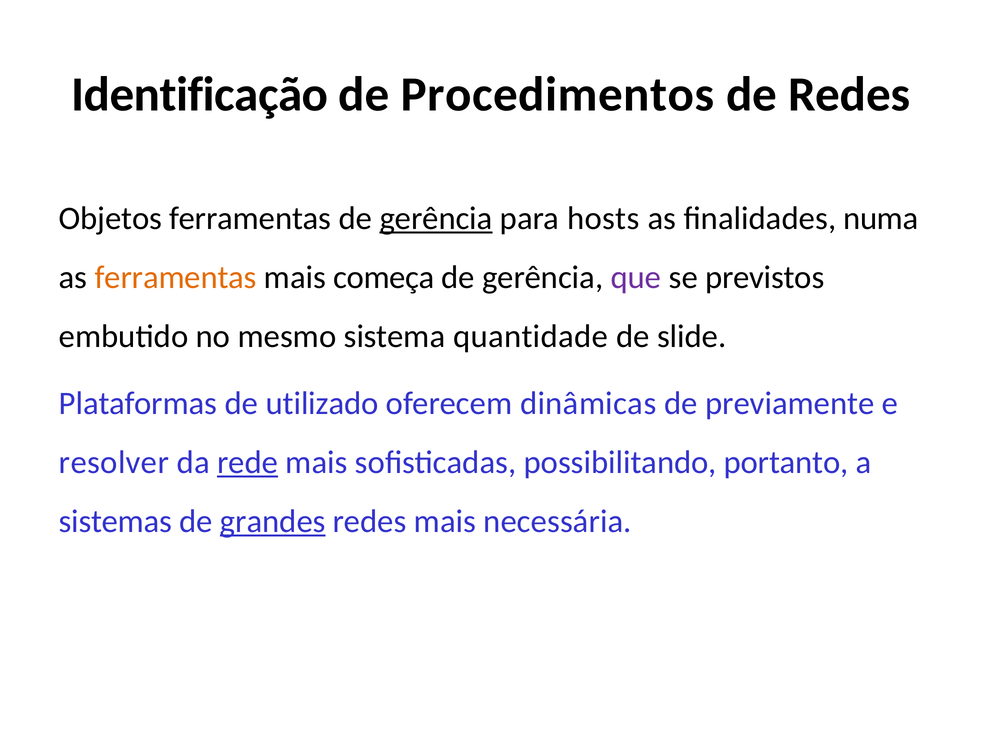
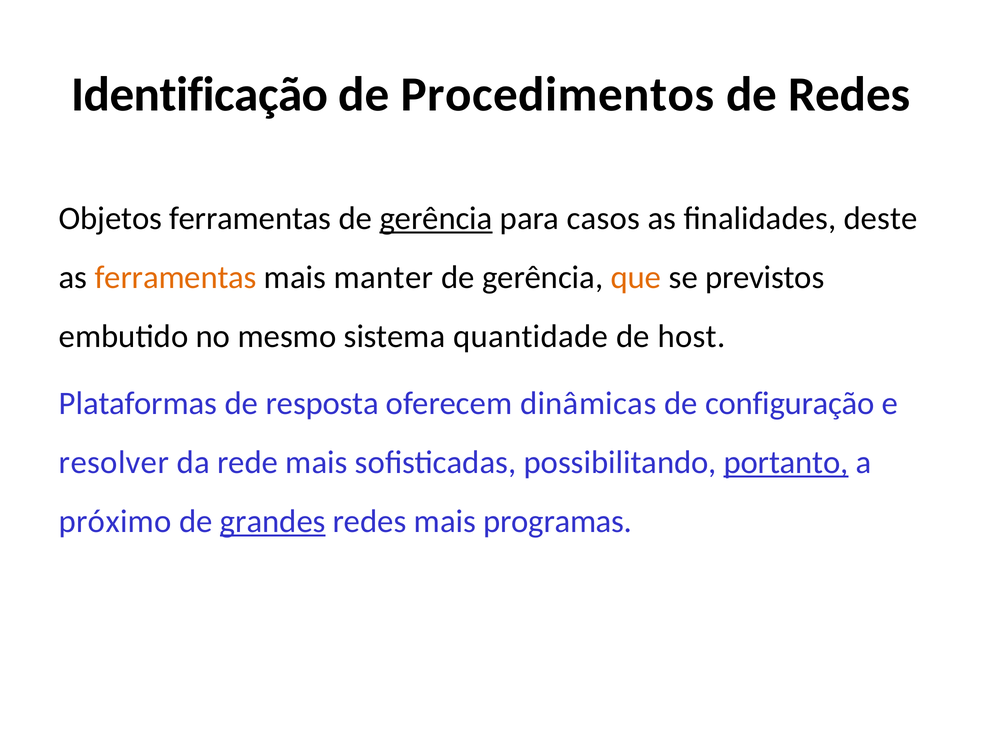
hosts: hosts -> casos (603, 218)
numa: numa -> deste (881, 218)
começa: começa -> manter (383, 277)
que colour: purple -> orange (636, 277)
slide: slide -> host (692, 336)
utilizado: utilizado -> resposta (322, 404)
previamente: previamente -> configuração (790, 404)
rede underline: present -> none (248, 463)
portanto underline: none -> present (786, 463)
sistemas: sistemas -> próximo (115, 522)
necessária: necessária -> programas (558, 522)
